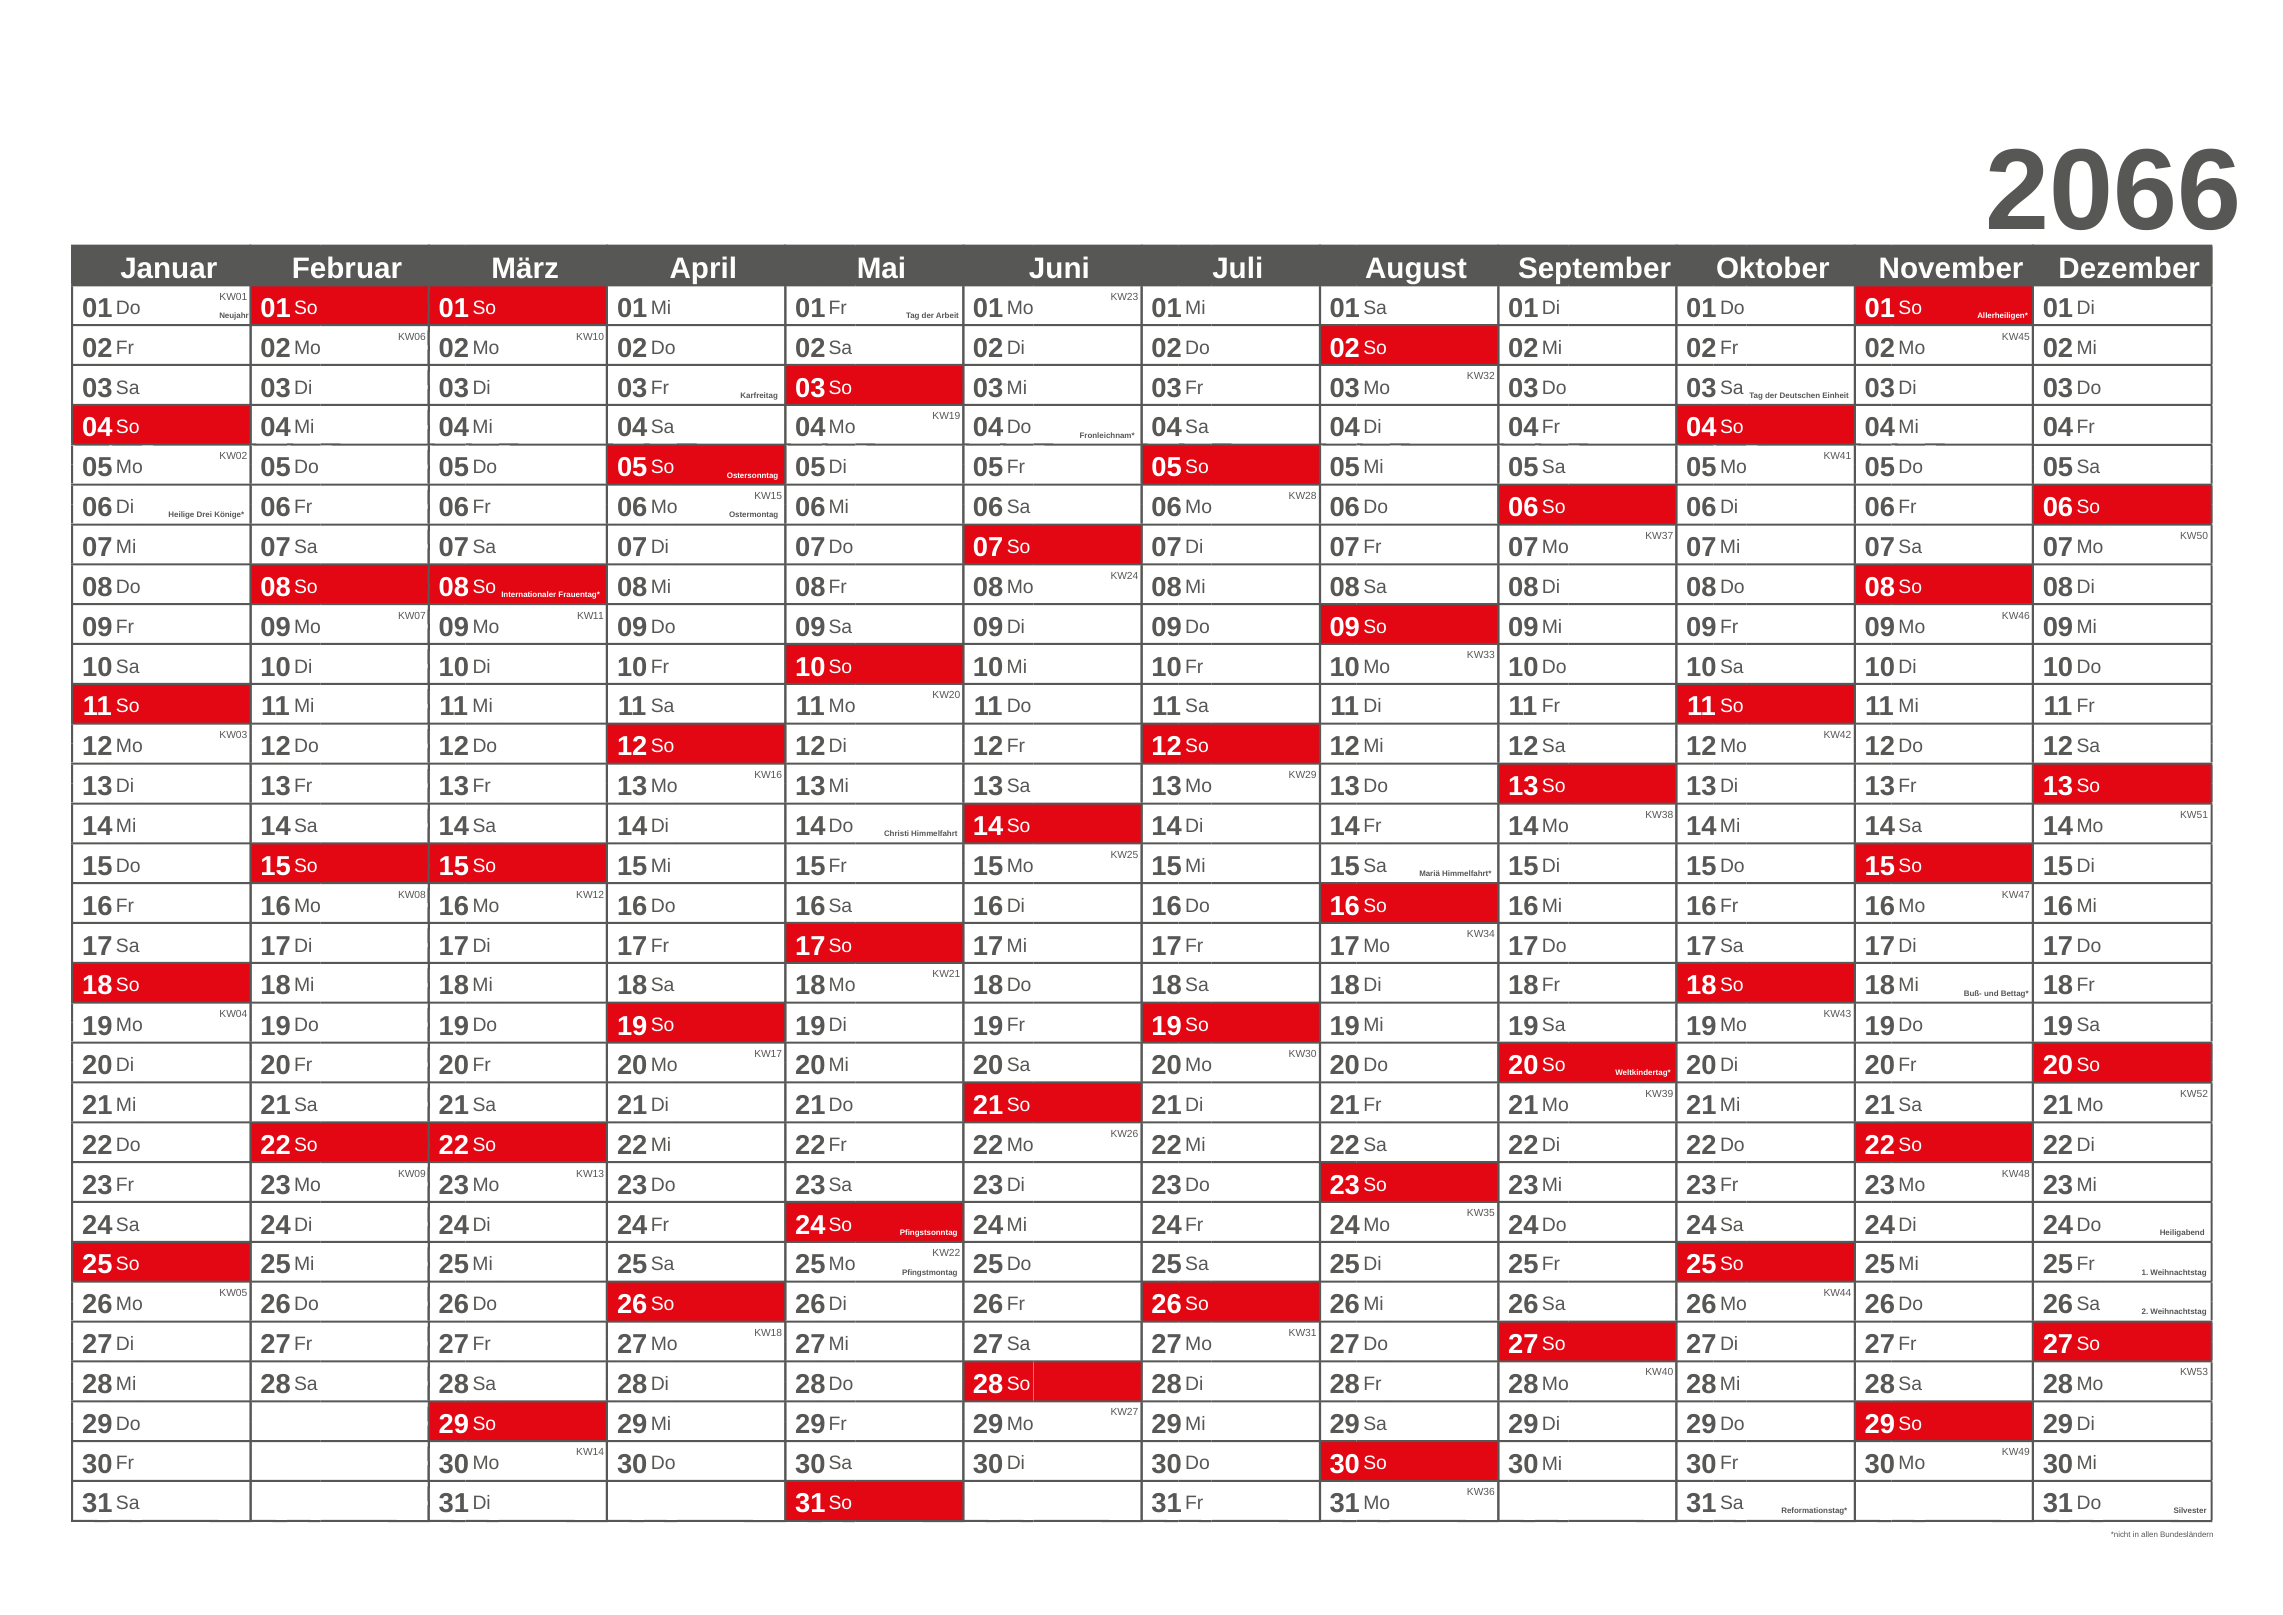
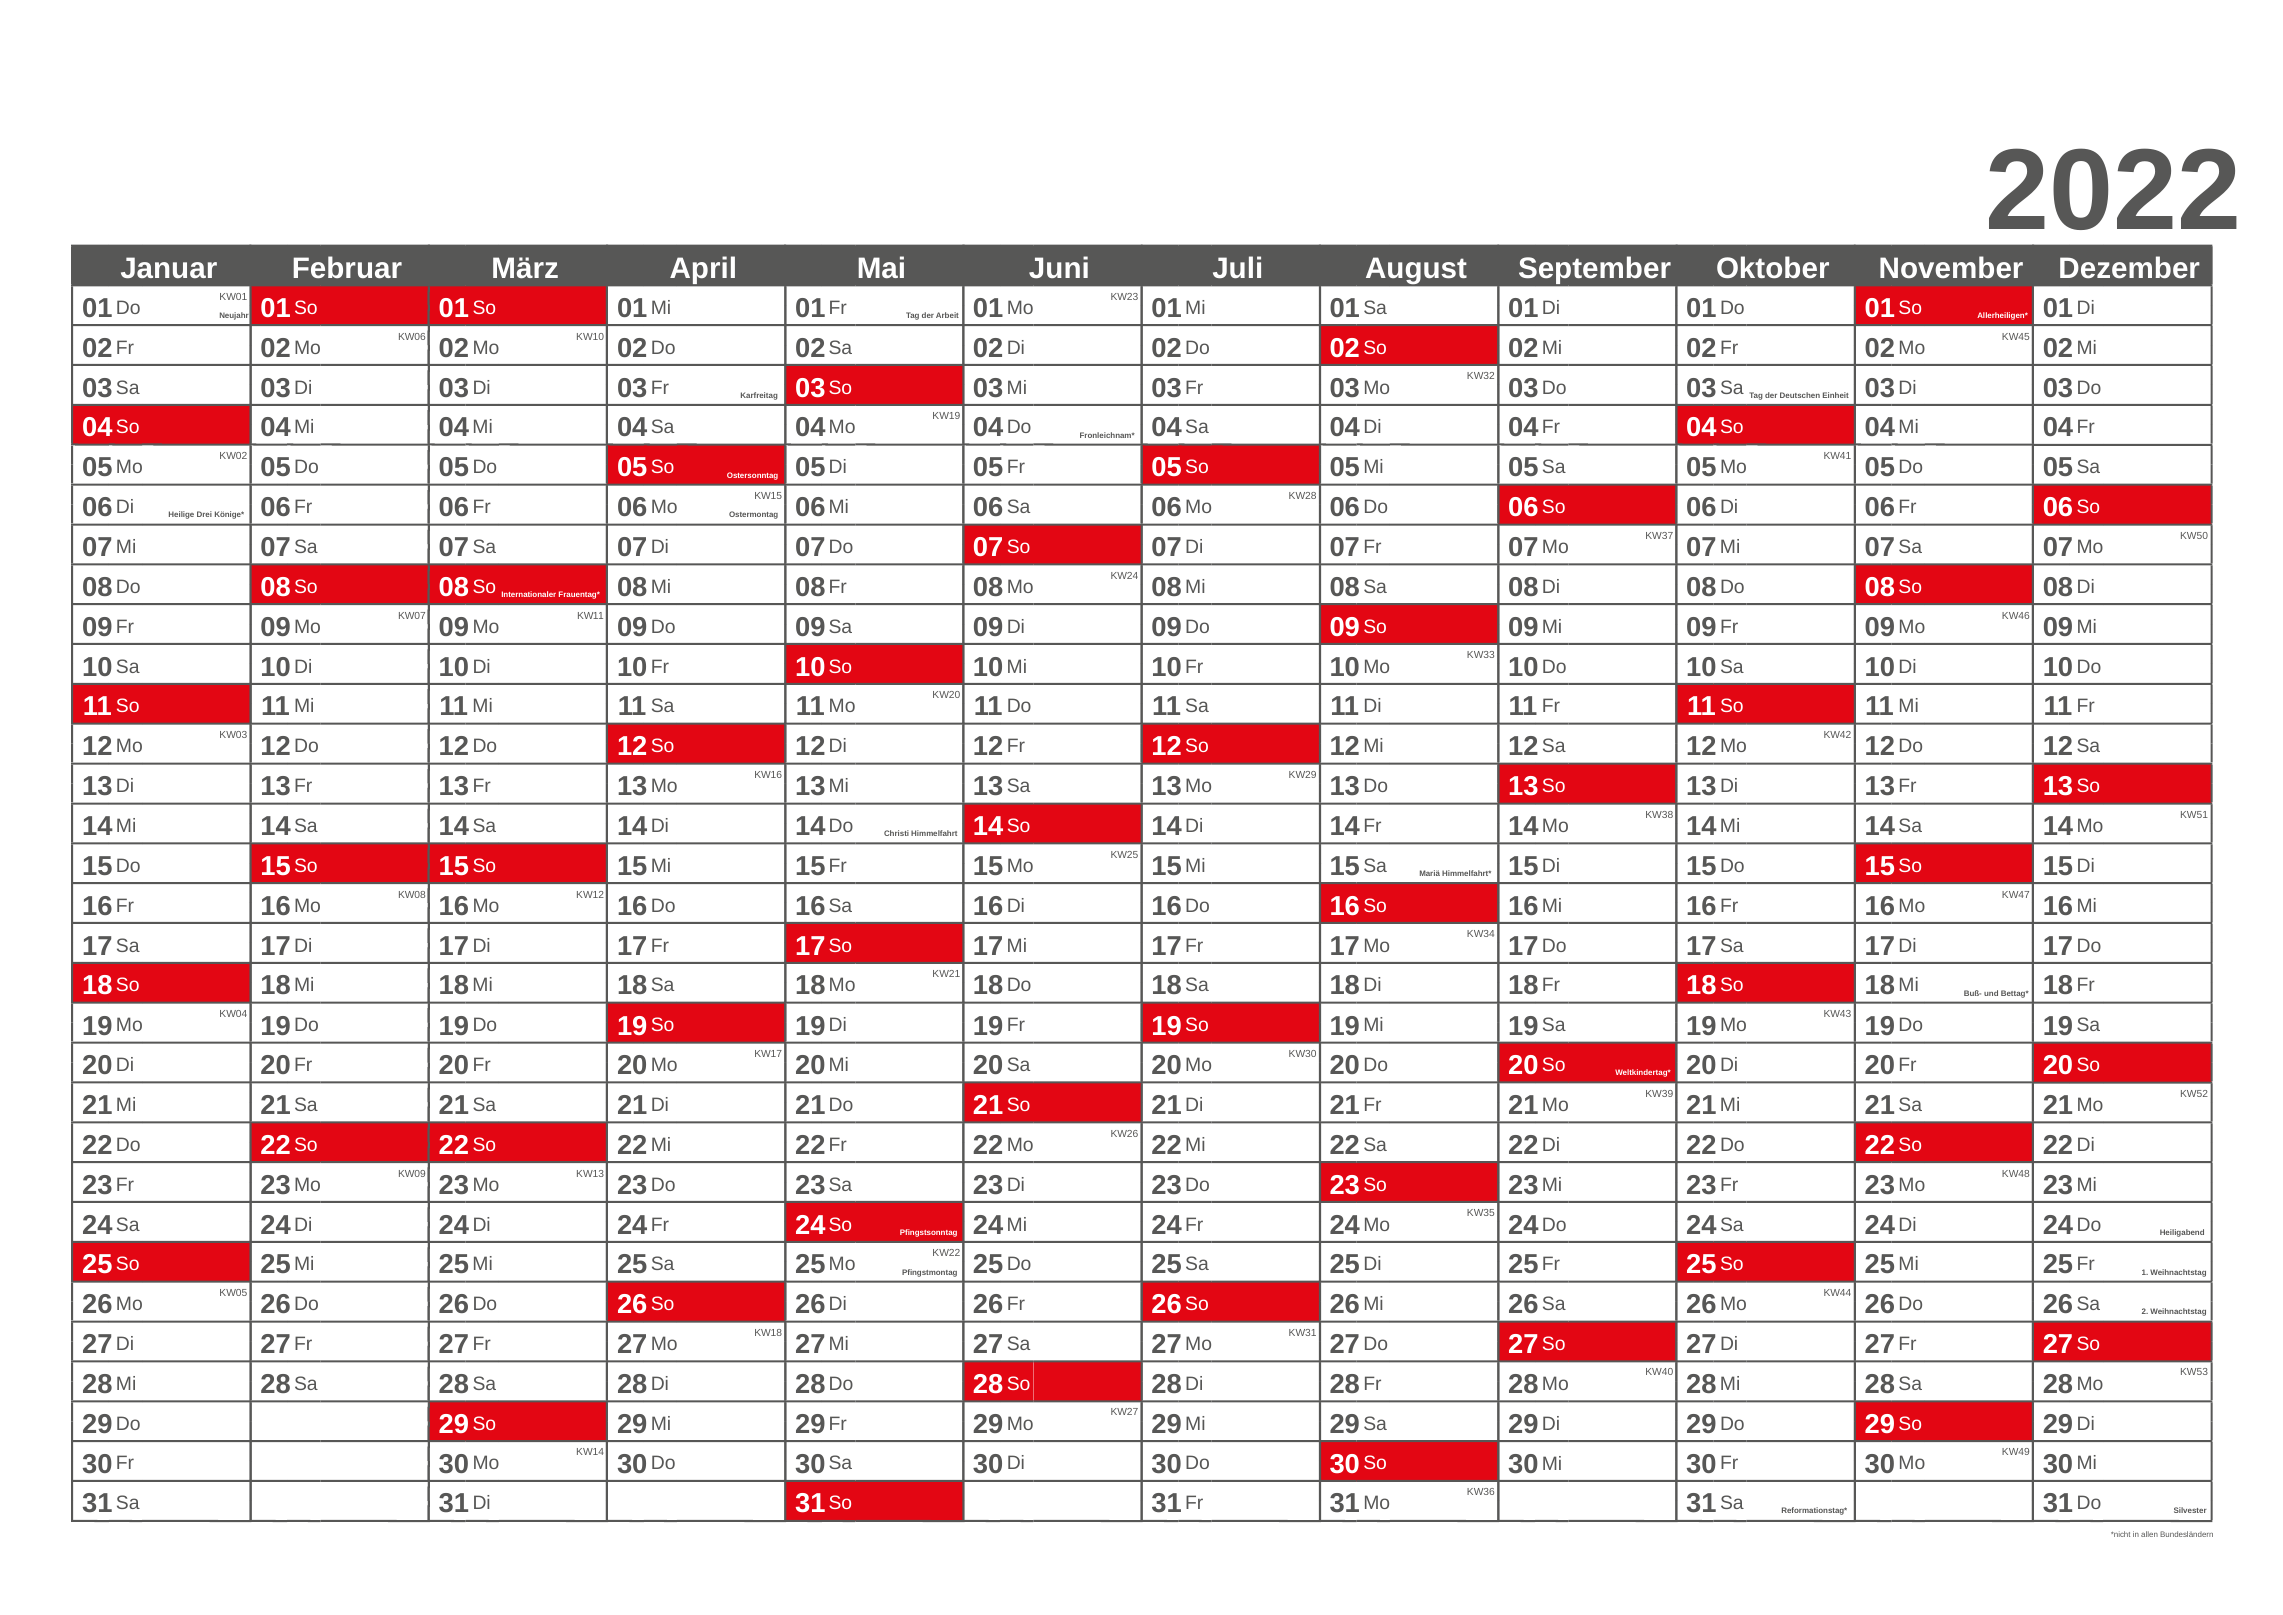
2066: 2066 -> 2022 (2113, 192)
